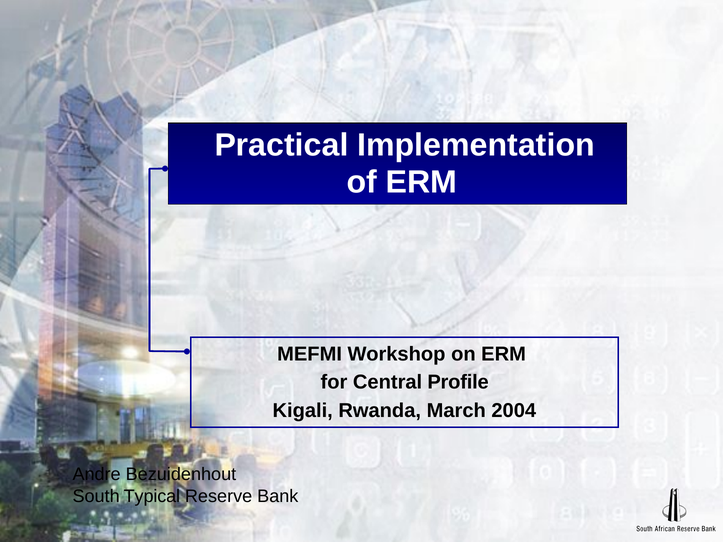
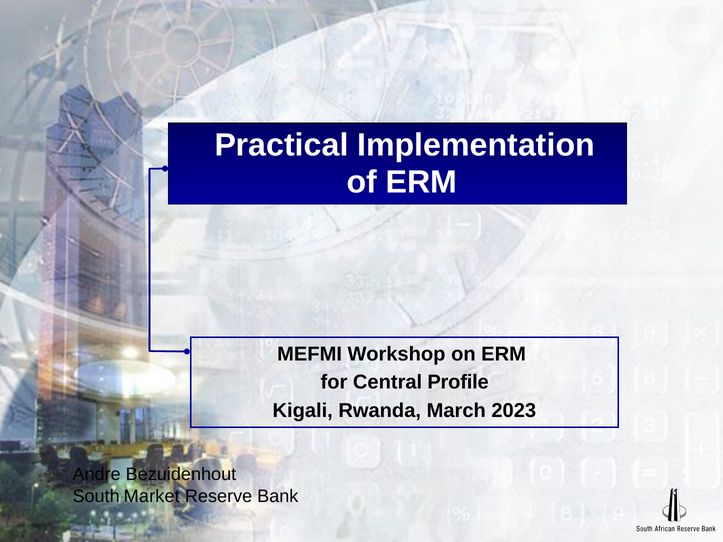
2004: 2004 -> 2023 (514, 411)
Typical: Typical -> Market (152, 496)
